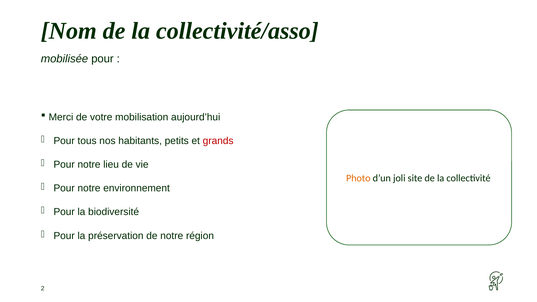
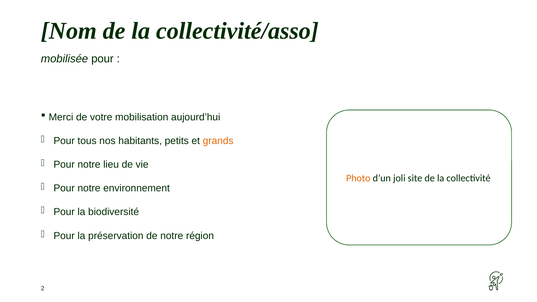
grands colour: red -> orange (218, 141)
